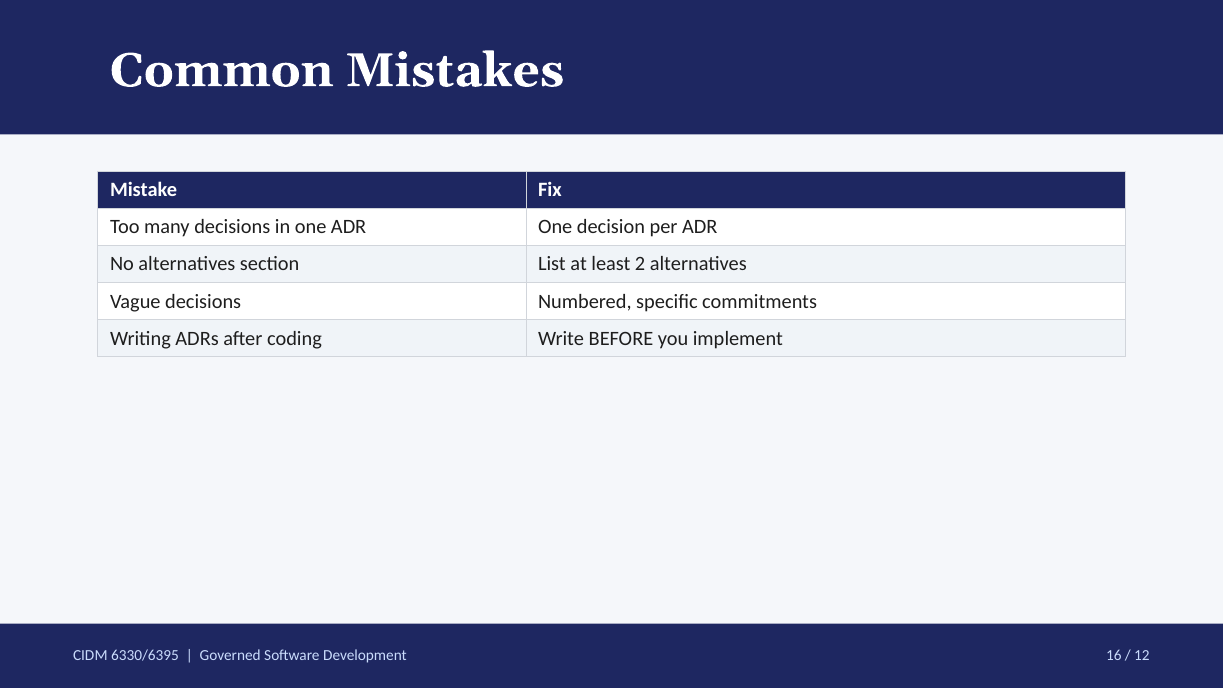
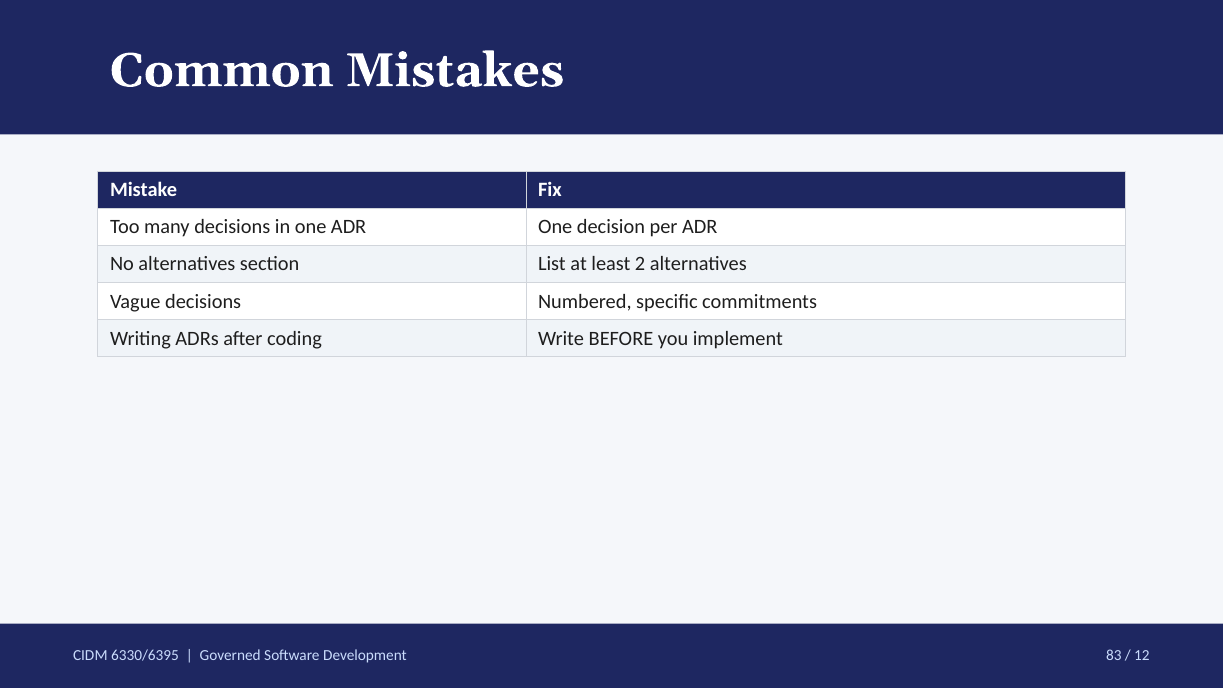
16: 16 -> 83 (1114, 655)
